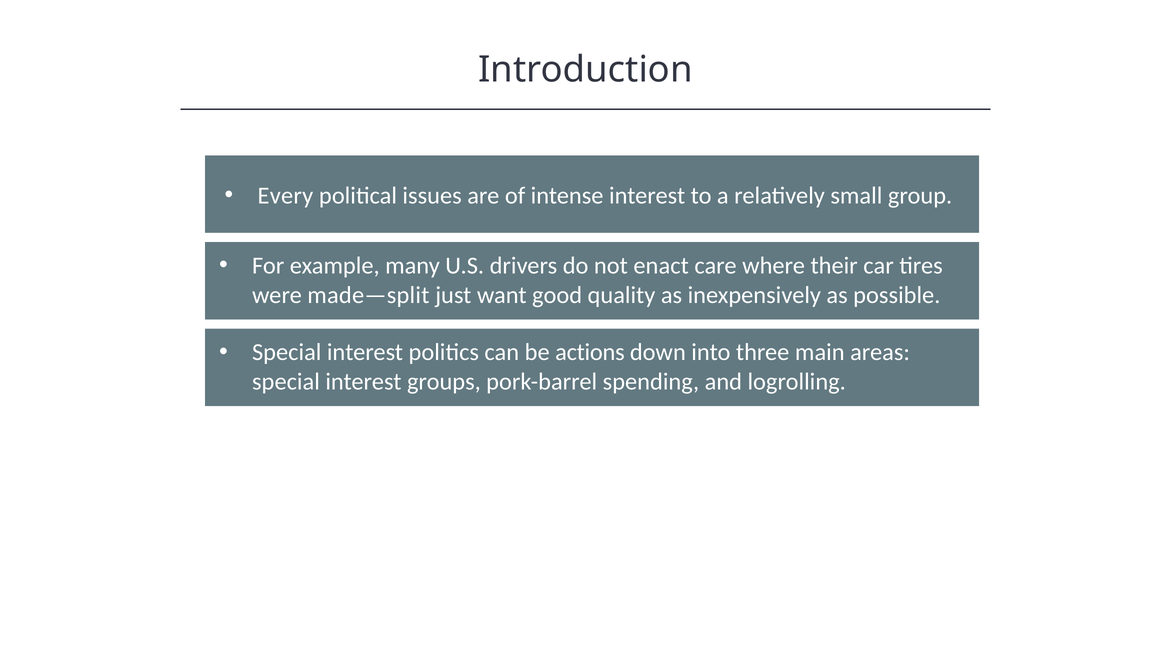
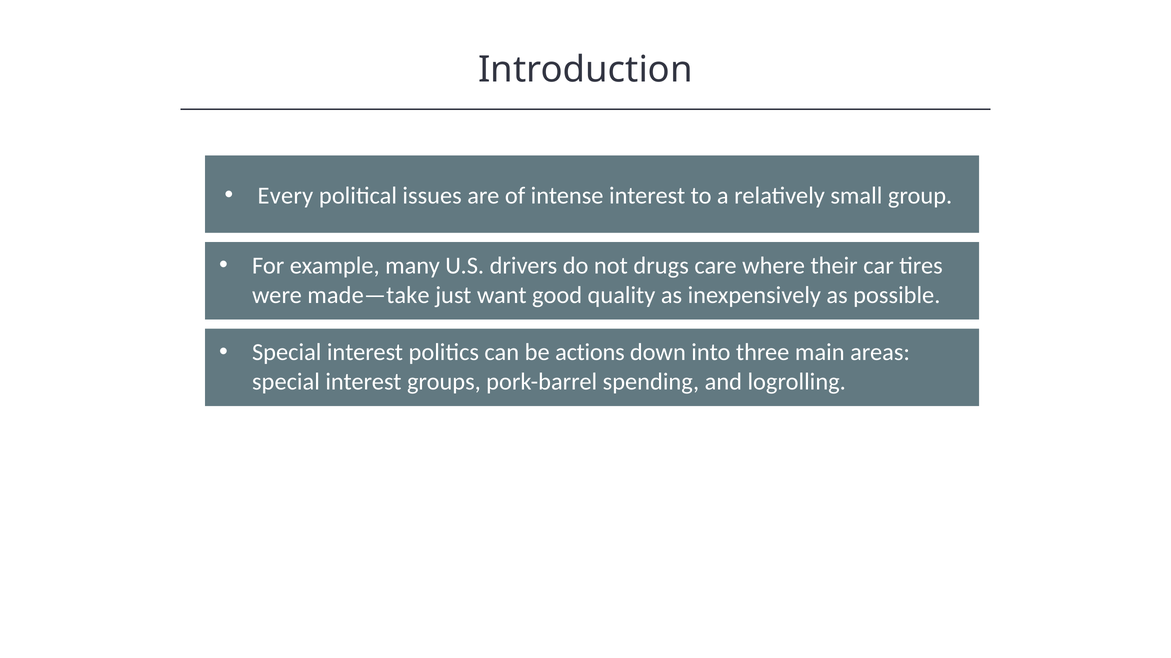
enact: enact -> drugs (661, 266)
made—split: made—split -> made—take (368, 295)
